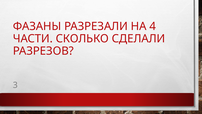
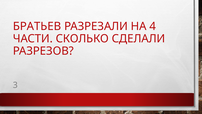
ФАЗАНЫ: ФАЗАНЫ -> БРАТЬЕВ (37, 26)
